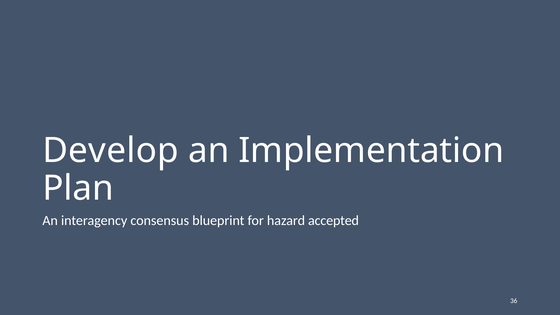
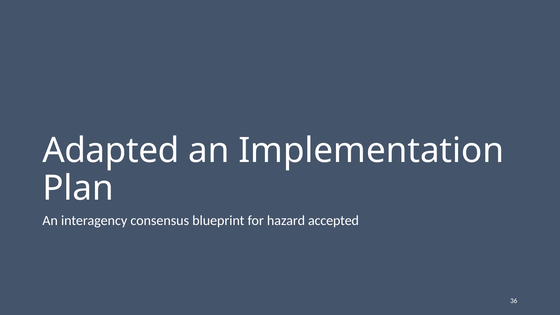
Develop: Develop -> Adapted (111, 151)
